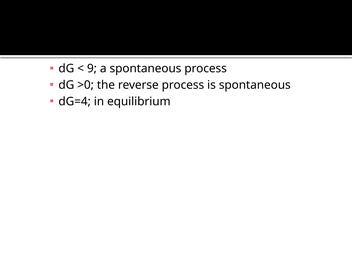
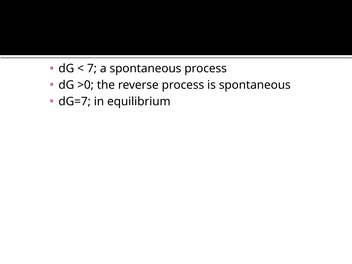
9: 9 -> 7 (92, 69)
dG=4: dG=4 -> dG=7 (75, 101)
